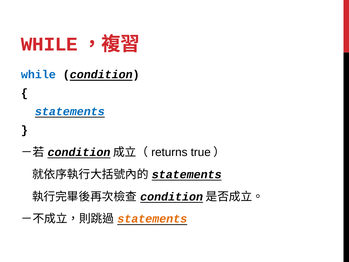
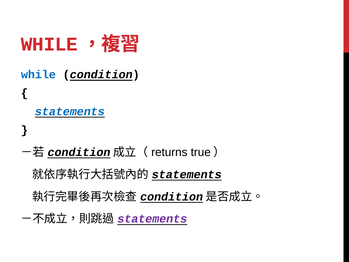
statements colour: orange -> purple (152, 219)
